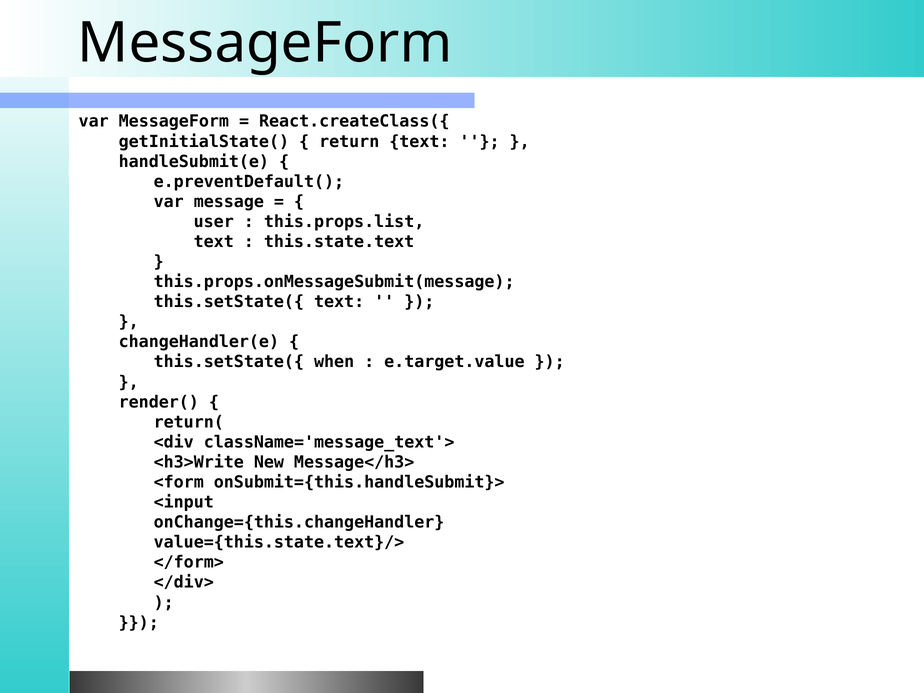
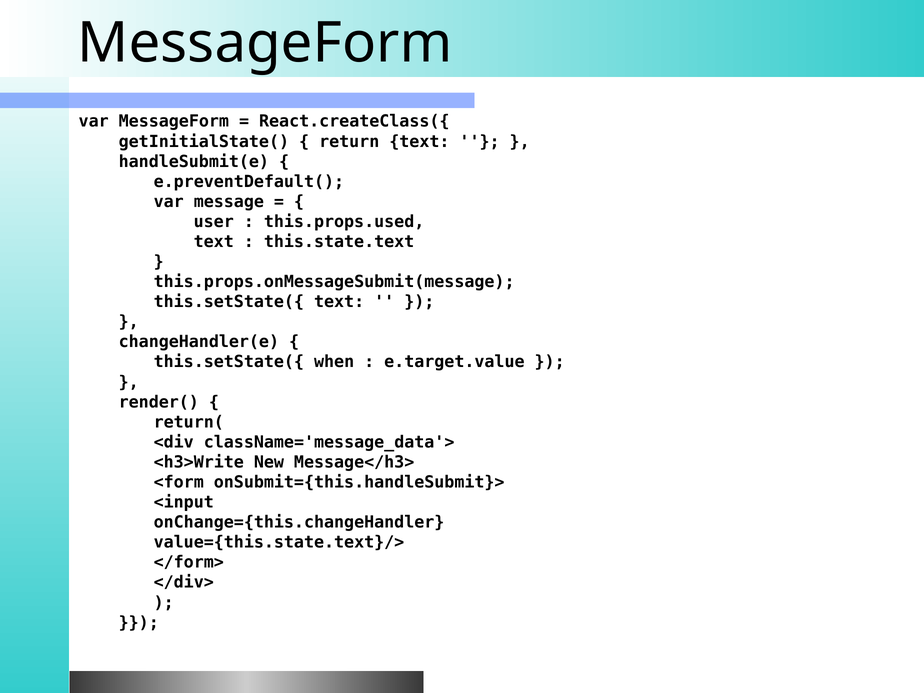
this.props.list: this.props.list -> this.props.used (344, 222)
className='message_text'>: className='message_text'> -> className='message_data'> (329, 442)
